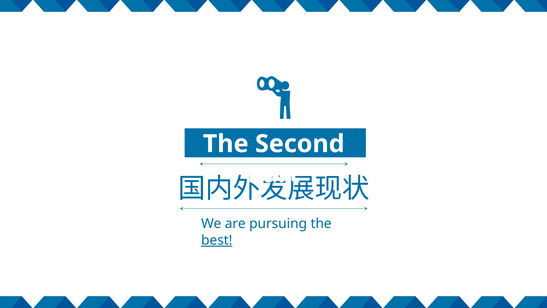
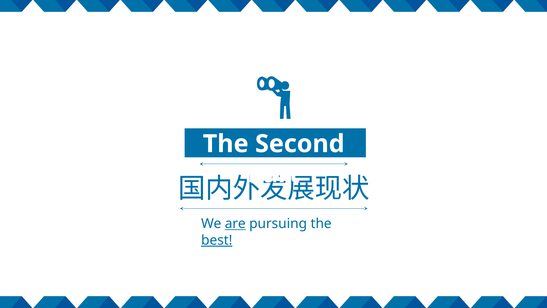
are underline: none -> present (235, 224)
